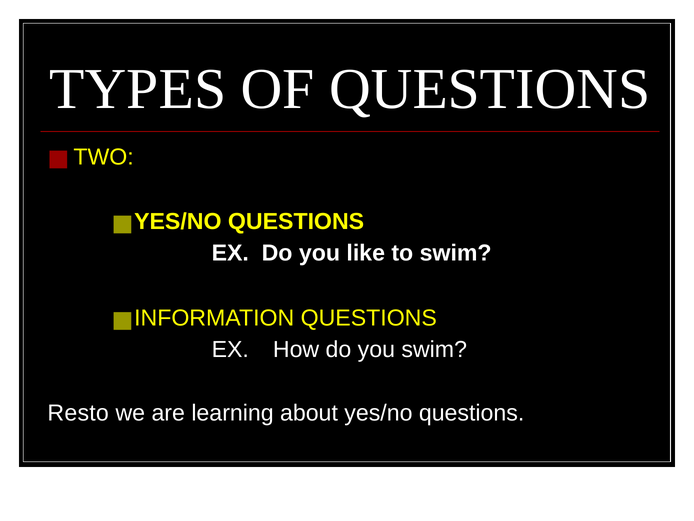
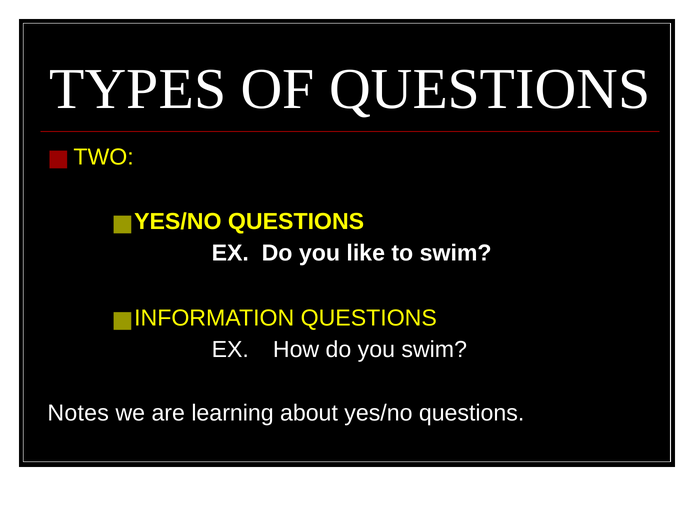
Resto: Resto -> Notes (78, 413)
